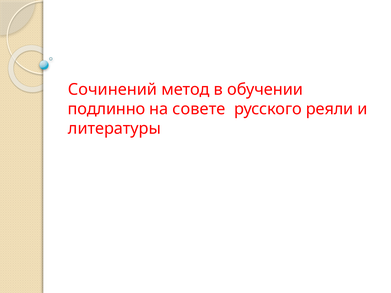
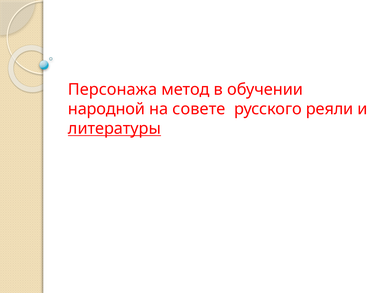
Сочинений: Сочинений -> Персонажа (113, 90)
подлинно: подлинно -> народной (107, 109)
литературы underline: none -> present (114, 129)
